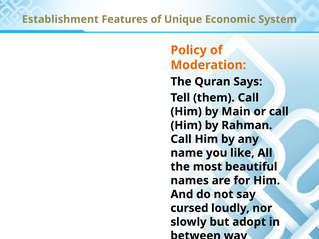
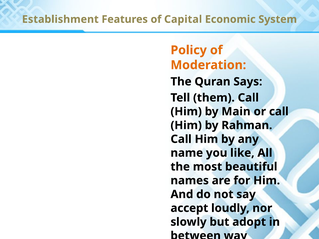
Unique: Unique -> Capital (183, 19)
cursed: cursed -> accept (189, 208)
